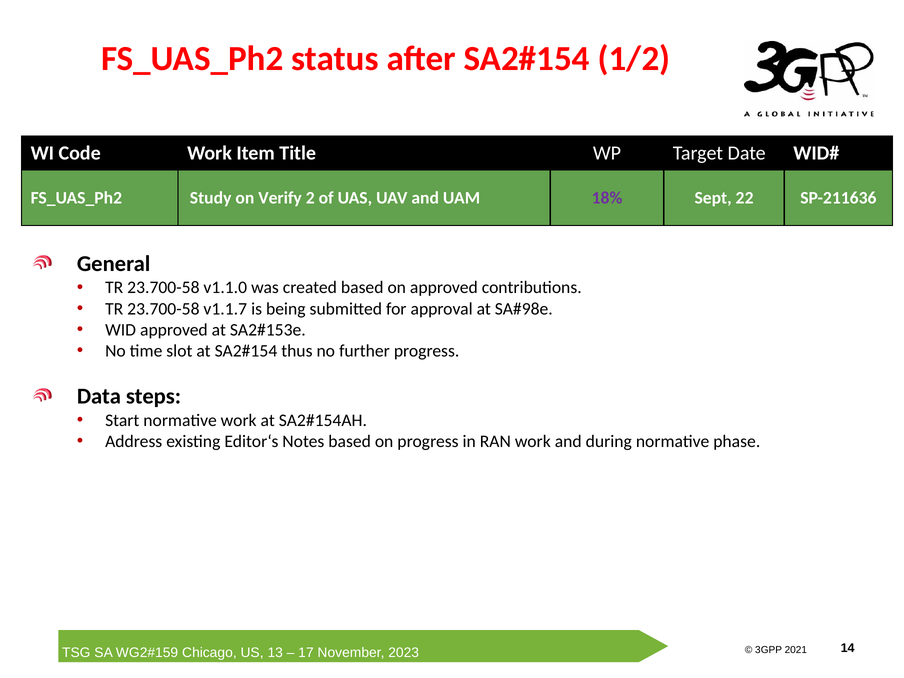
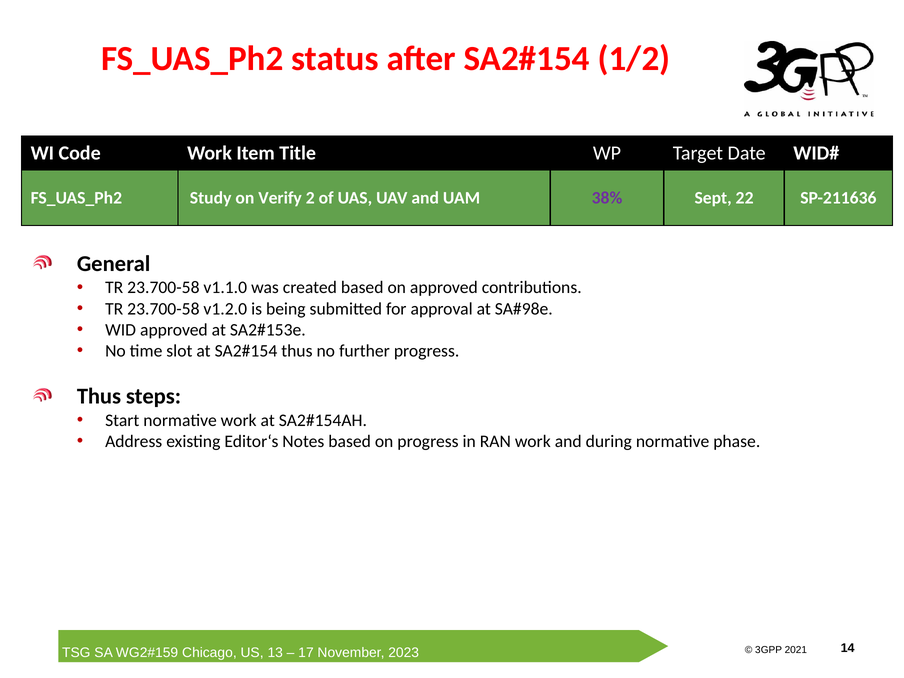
18%: 18% -> 38% (607, 198)
v1.1.7: v1.1.7 -> v1.2.0 (225, 309)
Data: Data -> Thus (99, 397)
